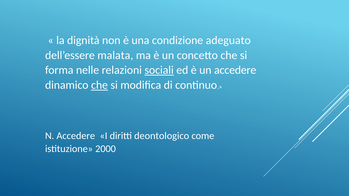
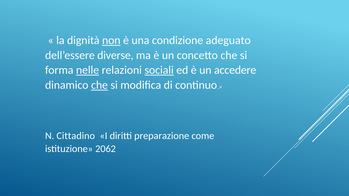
non underline: none -> present (111, 40)
malata: malata -> diverse (115, 55)
nelle underline: none -> present (88, 70)
N Accedere: Accedere -> Cittadino (76, 136)
deontologico: deontologico -> preparazione (162, 136)
2000: 2000 -> 2062 (106, 149)
